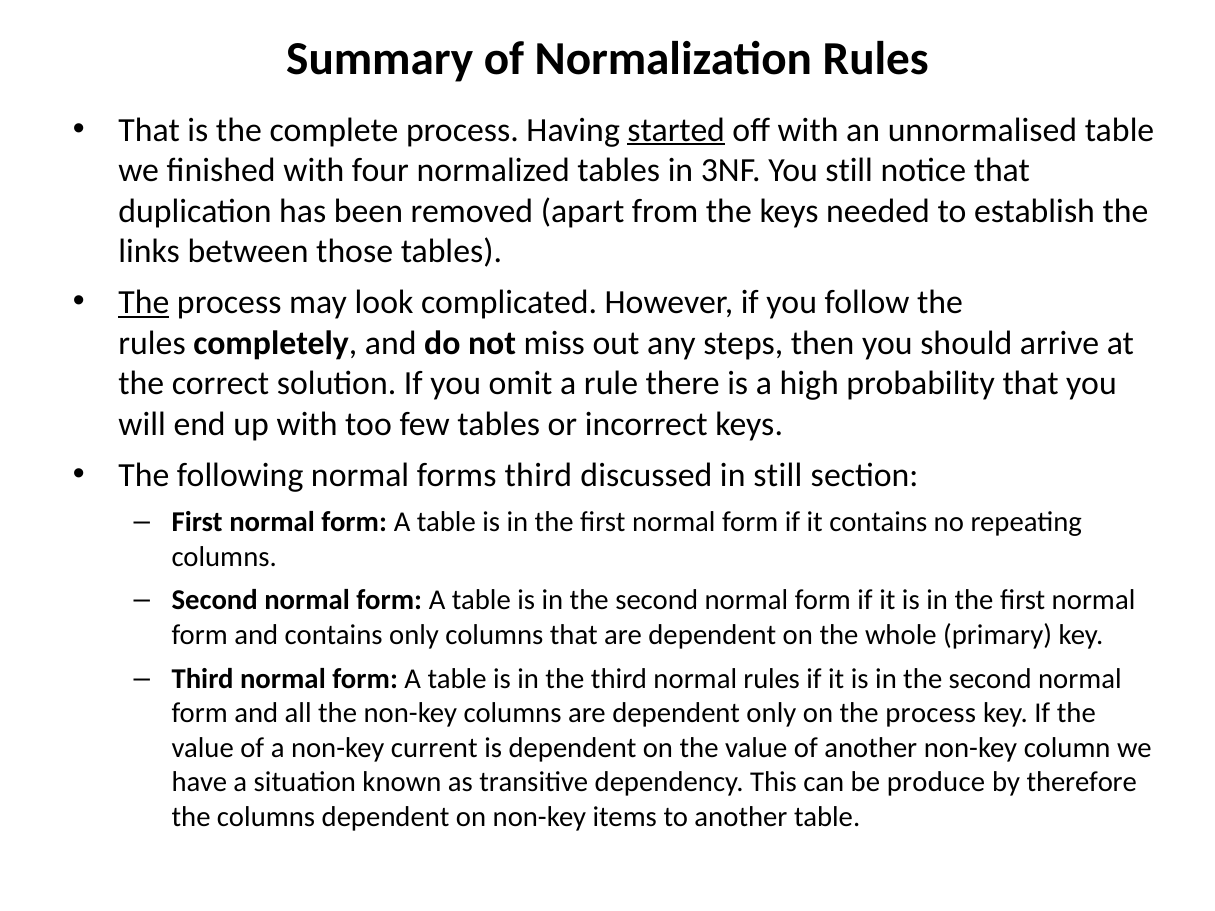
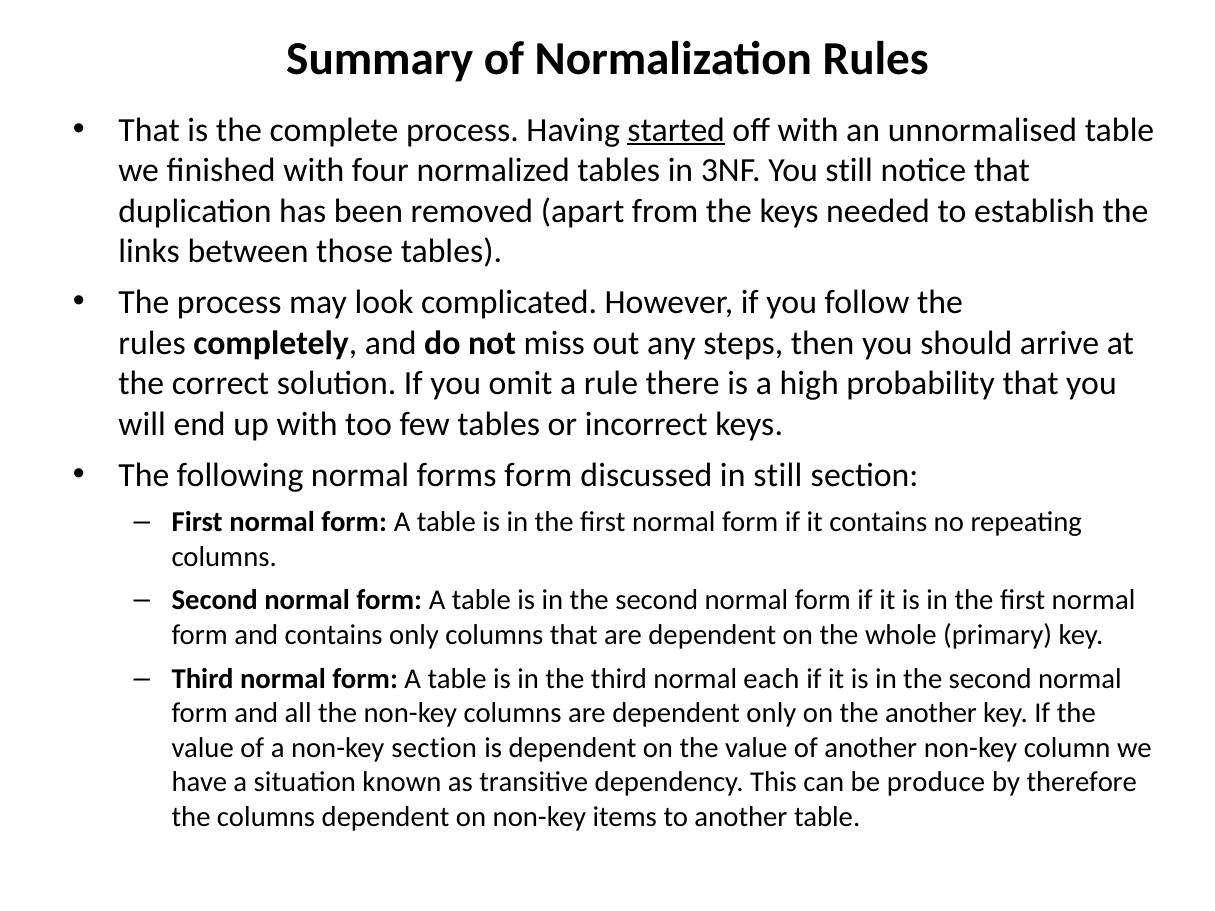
The underline: present -> none (144, 303)
forms third: third -> form (538, 476)
normal rules: rules -> each (771, 679)
on the process: process -> another (931, 713)
non-key current: current -> section (434, 748)
